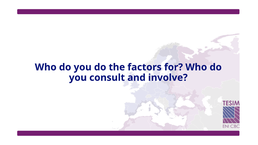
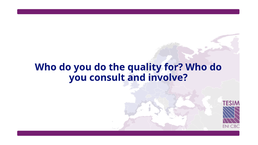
factors: factors -> quality (145, 67)
